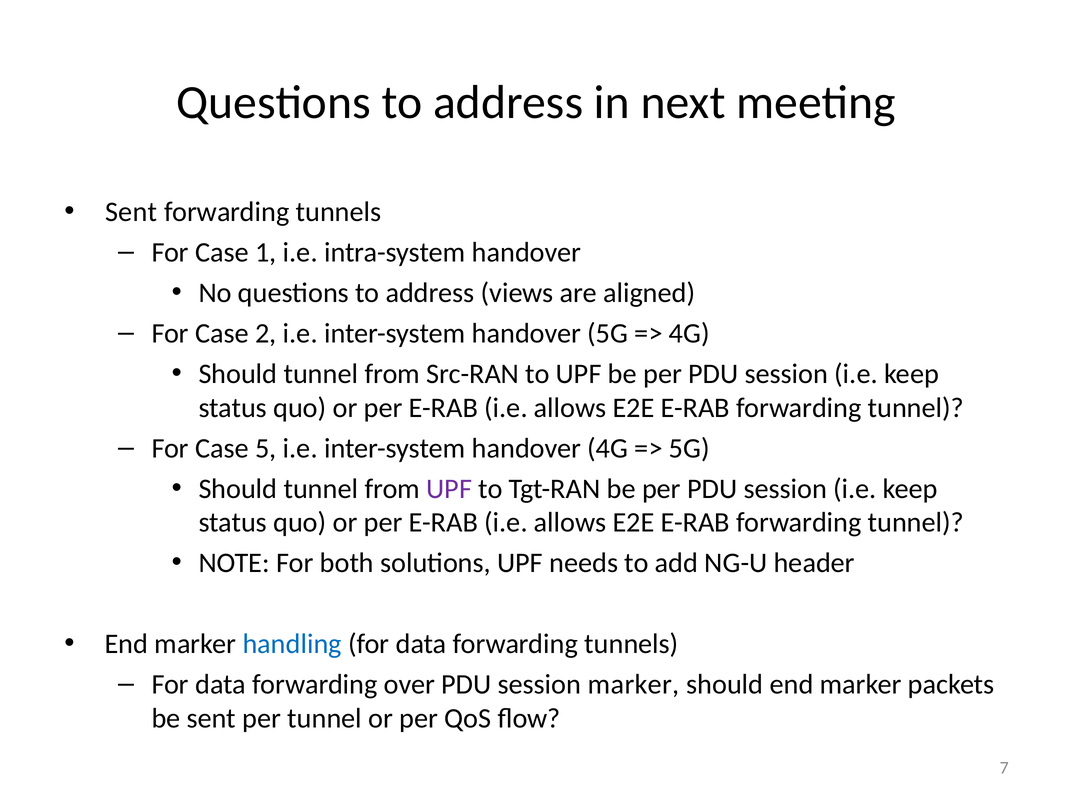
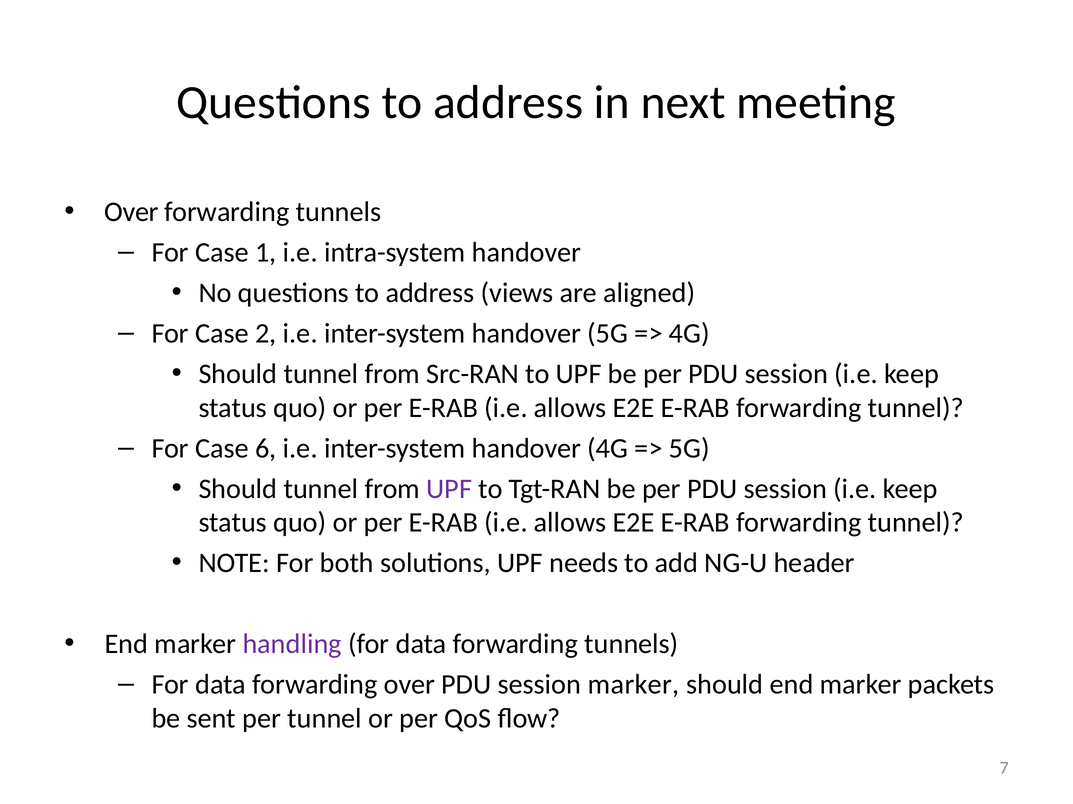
Sent: Sent -> Over (131, 212)
5: 5 -> 6 (266, 449)
handling colour: blue -> purple (292, 645)
